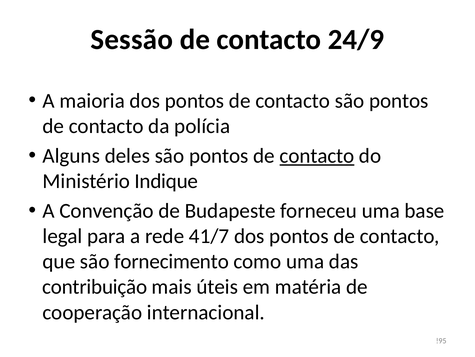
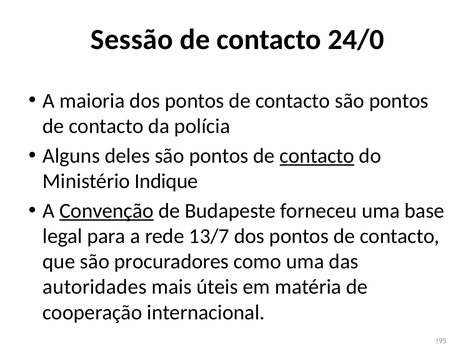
24/9: 24/9 -> 24/0 (356, 39)
Convenção underline: none -> present (107, 210)
41/7: 41/7 -> 13/7 (209, 236)
fornecimento: fornecimento -> procuradores (171, 261)
contribuição: contribuição -> autoridades (95, 286)
